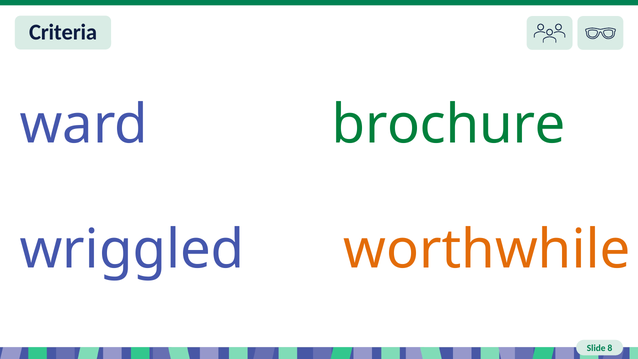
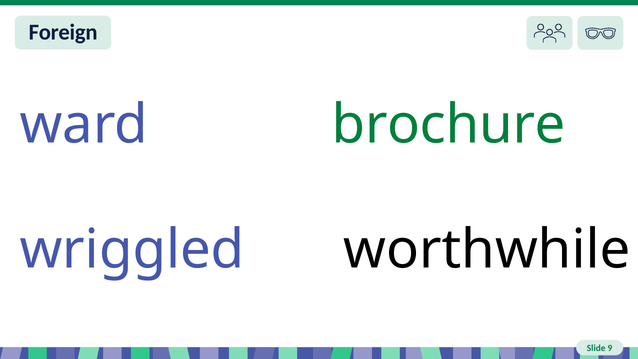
Criteria: Criteria -> Foreign (63, 32)
worthwhile colour: orange -> black (487, 249)
8: 8 -> 9 (610, 348)
